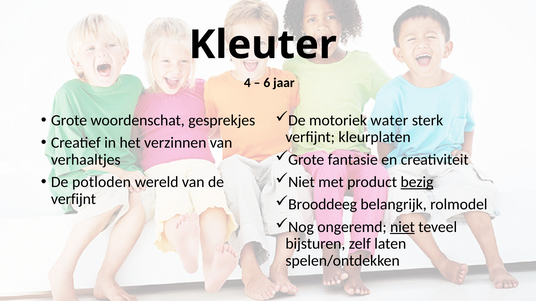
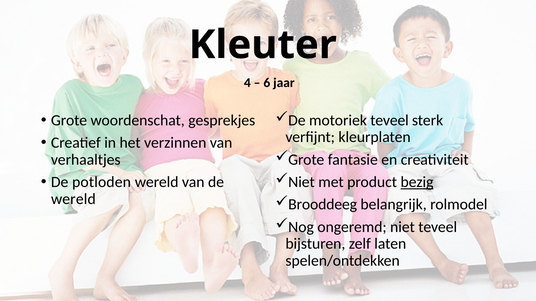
motoriek water: water -> teveel (390, 121)
verfijnt: verfijnt -> wereld (73, 199)
niet underline: present -> none (402, 227)
